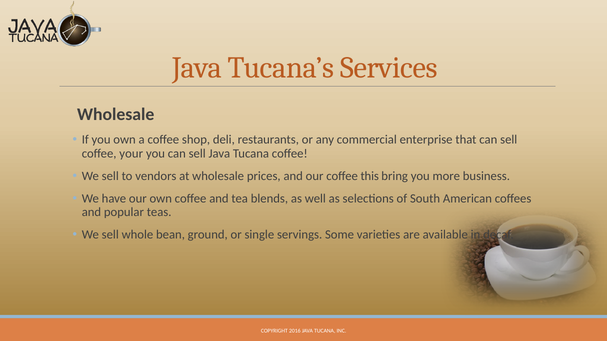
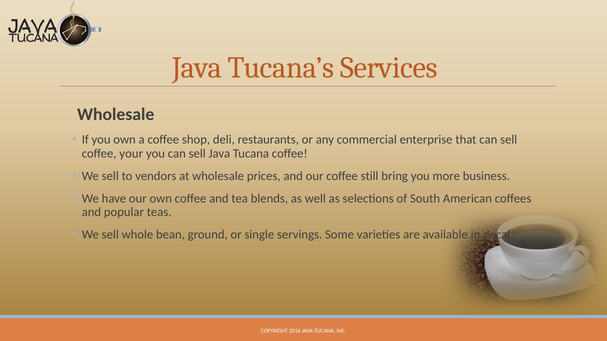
this: this -> still (370, 176)
